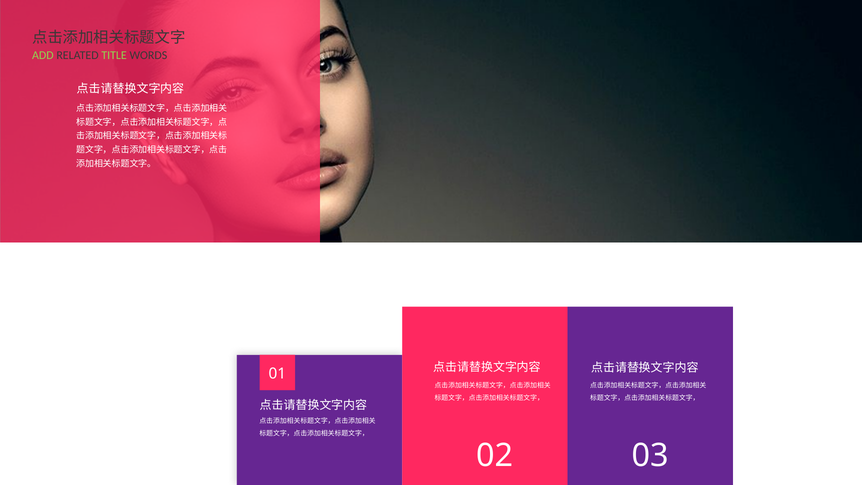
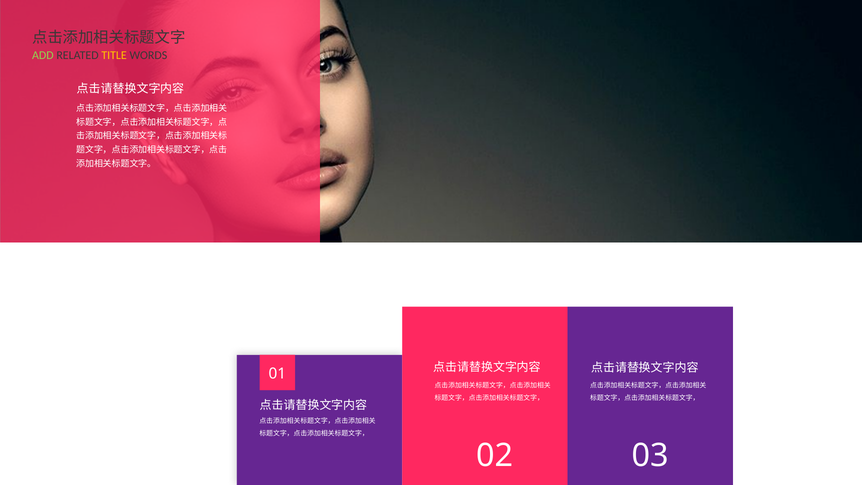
TITLE colour: light green -> yellow (114, 55)
